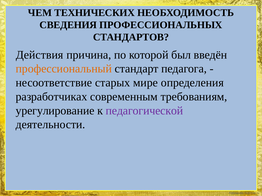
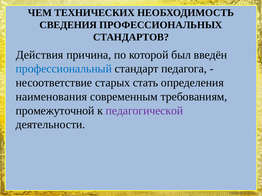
профессиональный colour: orange -> blue (64, 69)
мире: мире -> стать (146, 83)
разработчиках: разработчиках -> наименования (51, 97)
урегулирование: урегулирование -> промежуточной (55, 111)
